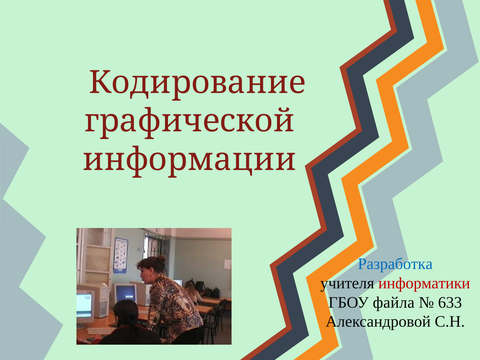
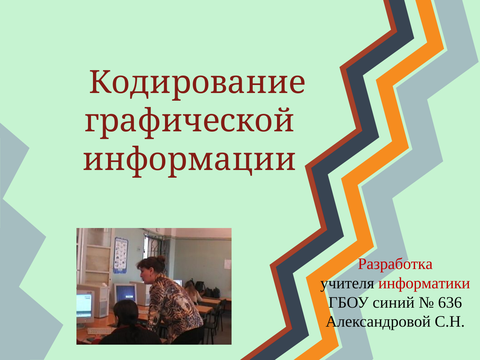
Разработка colour: blue -> red (395, 264)
файла: файла -> синий (394, 302)
633: 633 -> 636 (450, 302)
